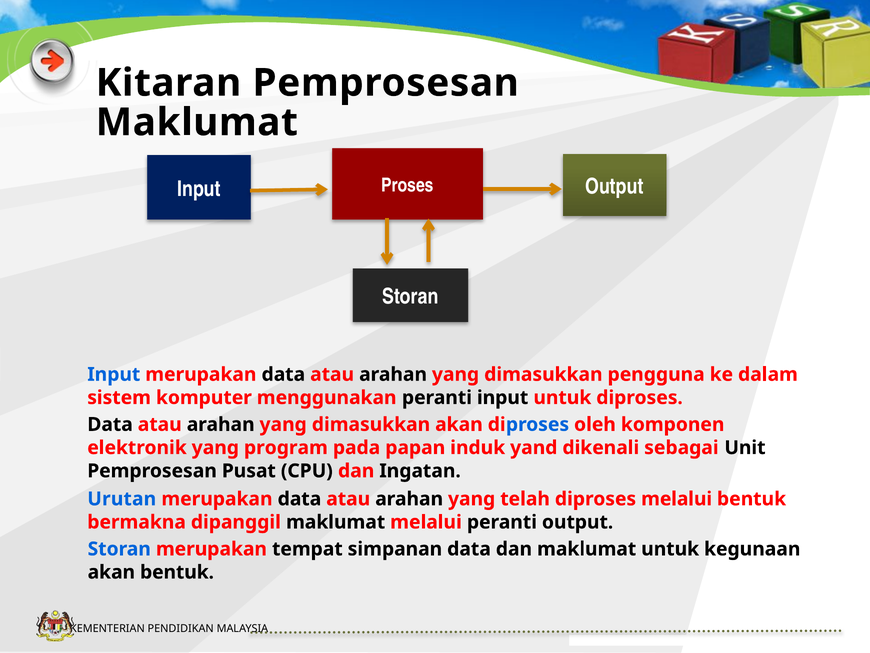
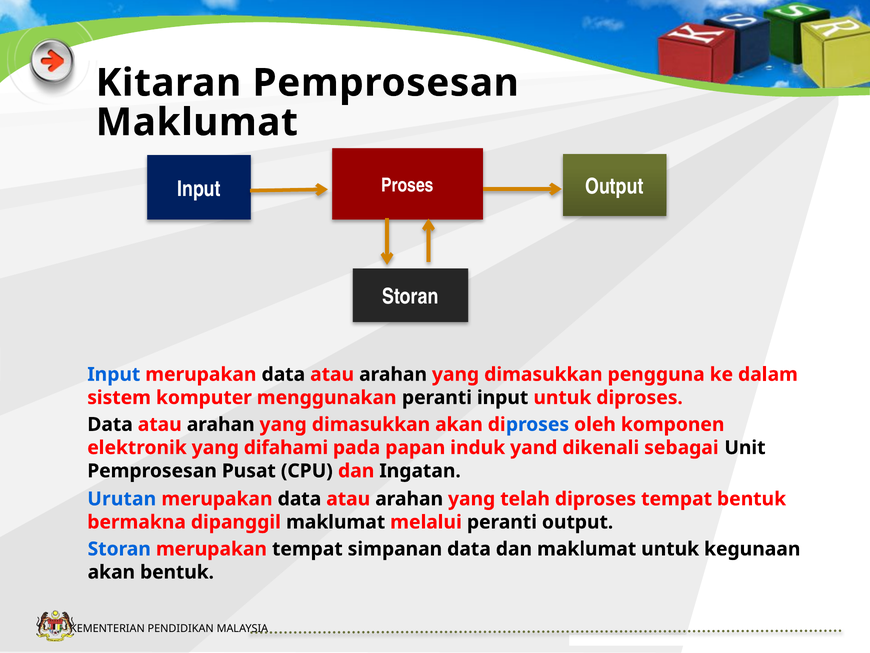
program: program -> difahami (286, 447)
diproses melalui: melalui -> tempat (677, 499)
